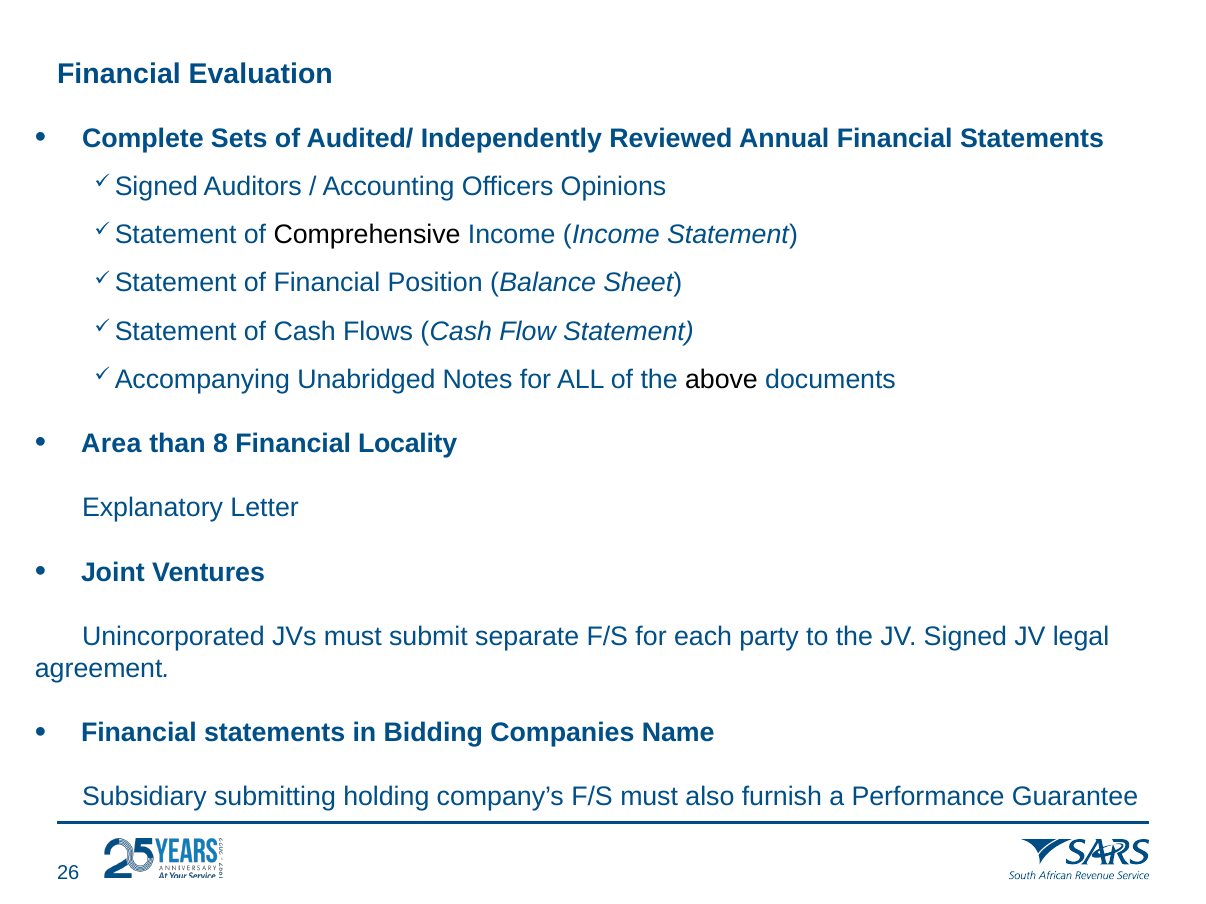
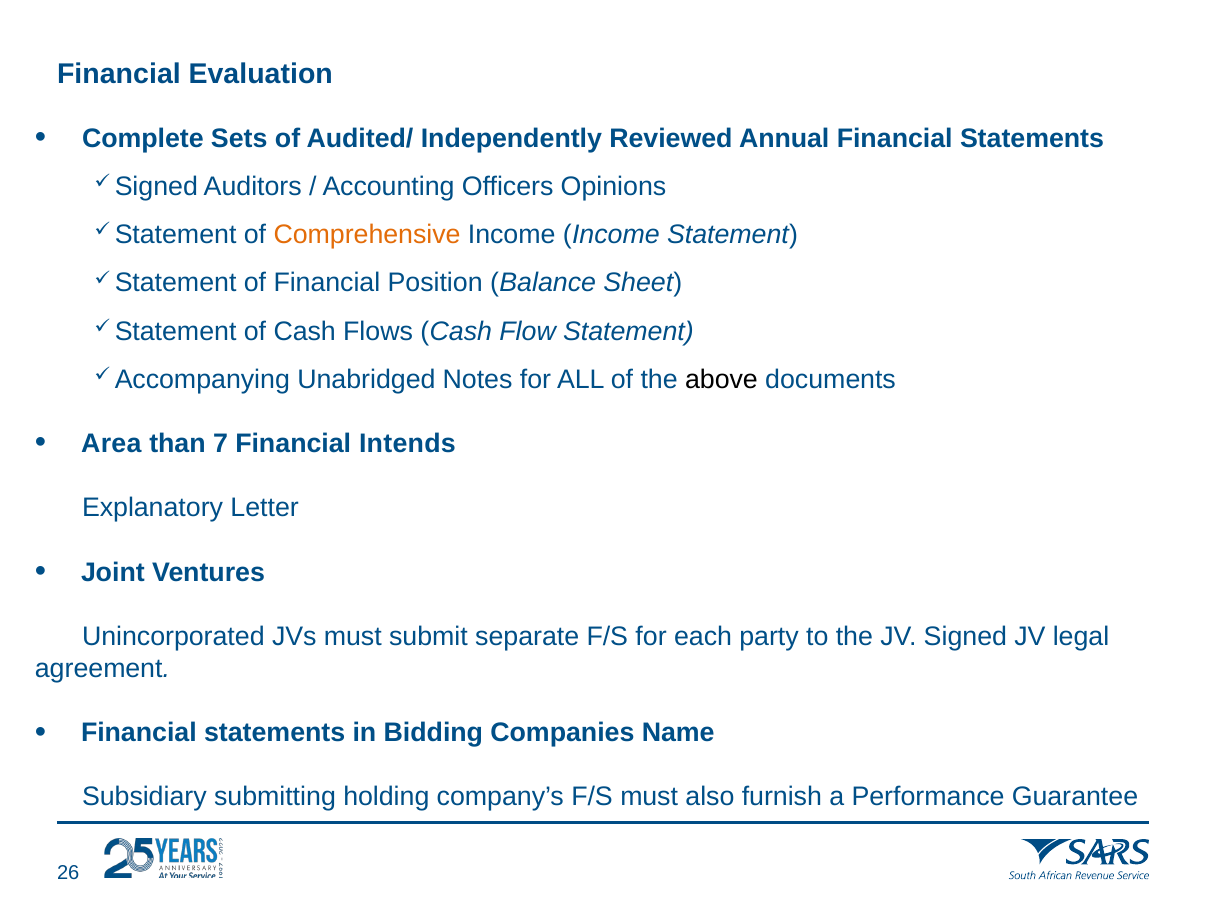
Comprehensive colour: black -> orange (367, 235)
8: 8 -> 7 (220, 444)
Locality: Locality -> Intends (407, 444)
